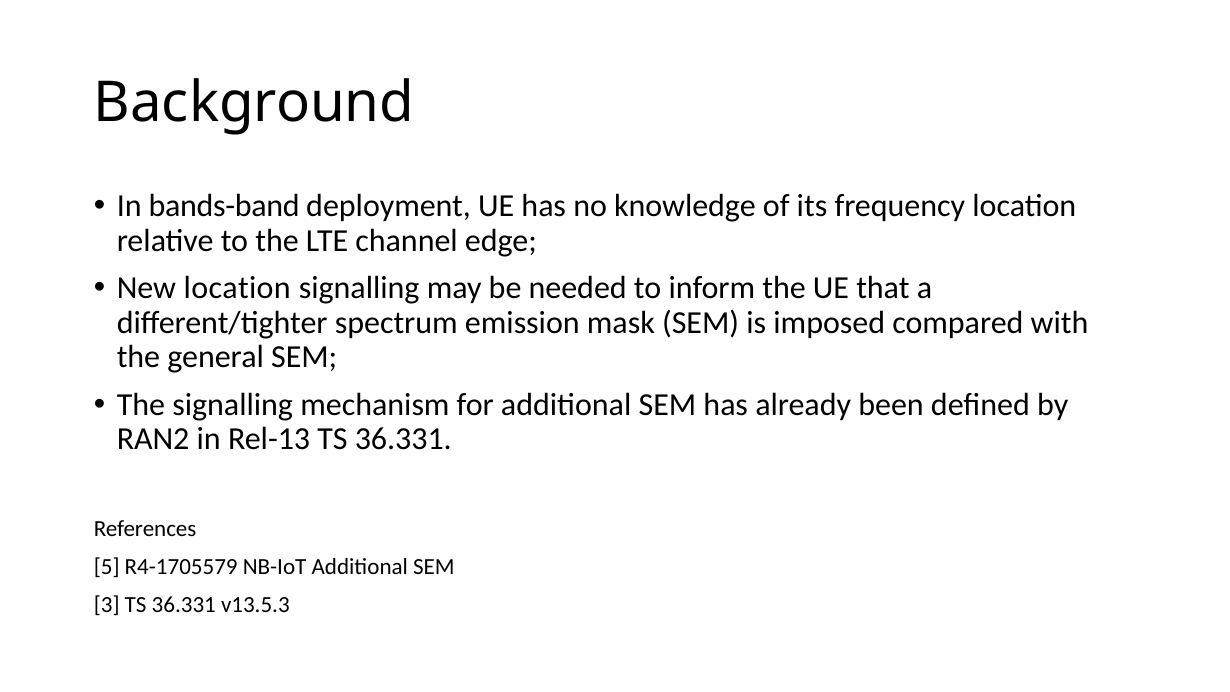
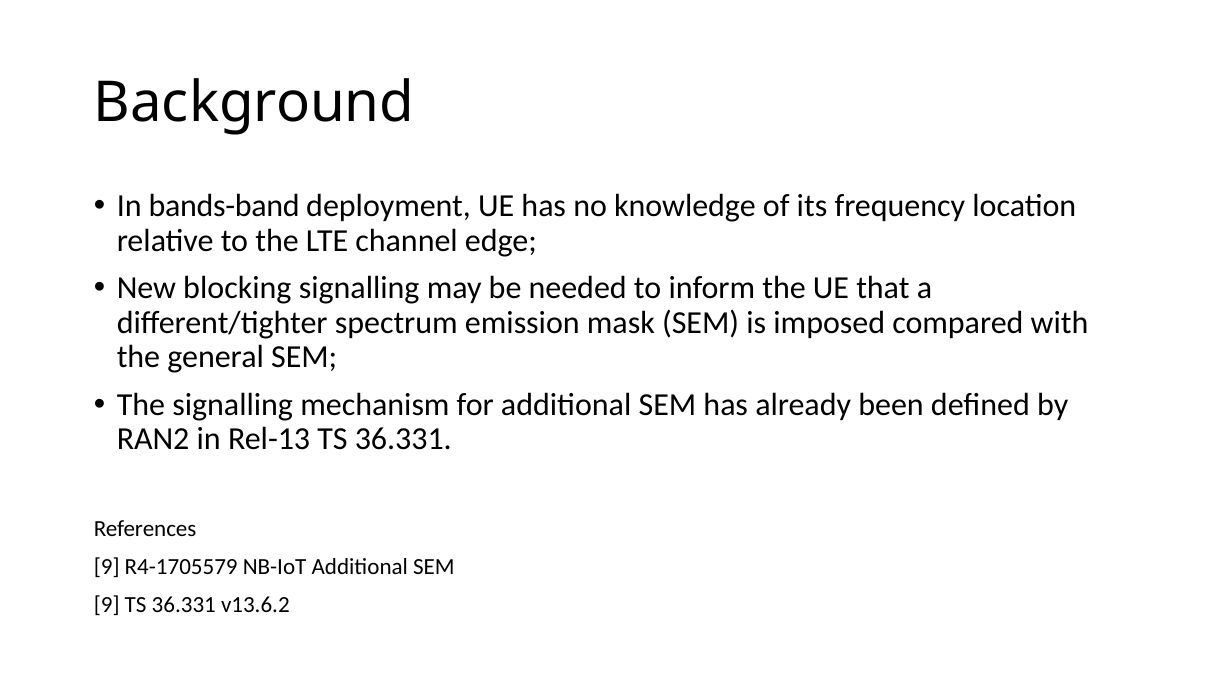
New location: location -> blocking (237, 288)
5: 5 -> 9 (107, 567)
3: 3 -> 9 (107, 604)
v13.5.3: v13.5.3 -> v13.6.2 (255, 604)
